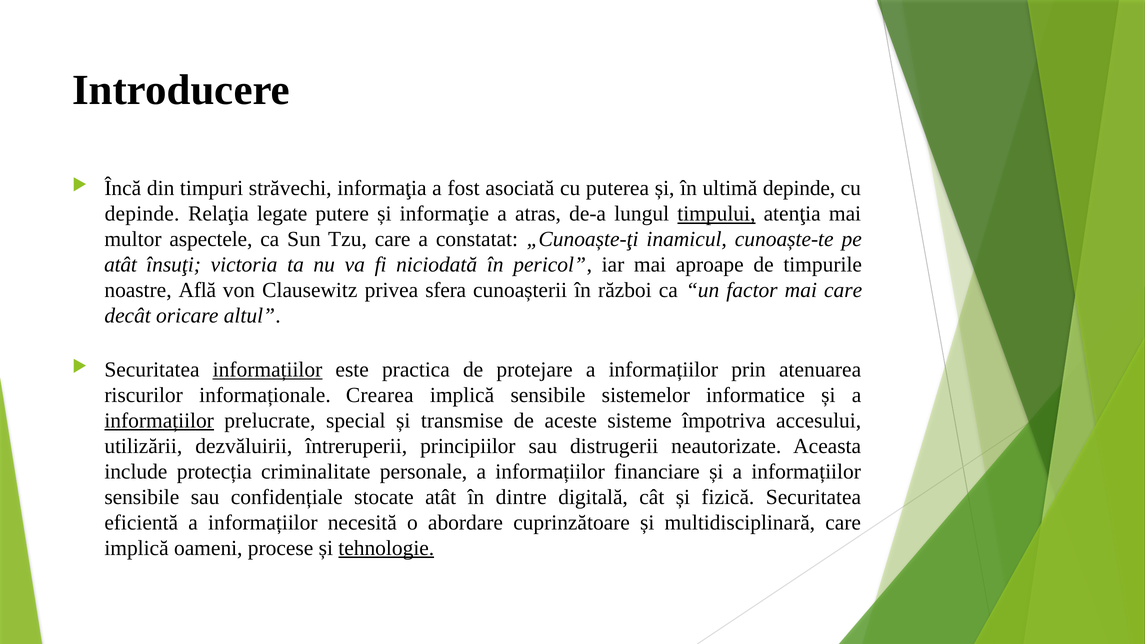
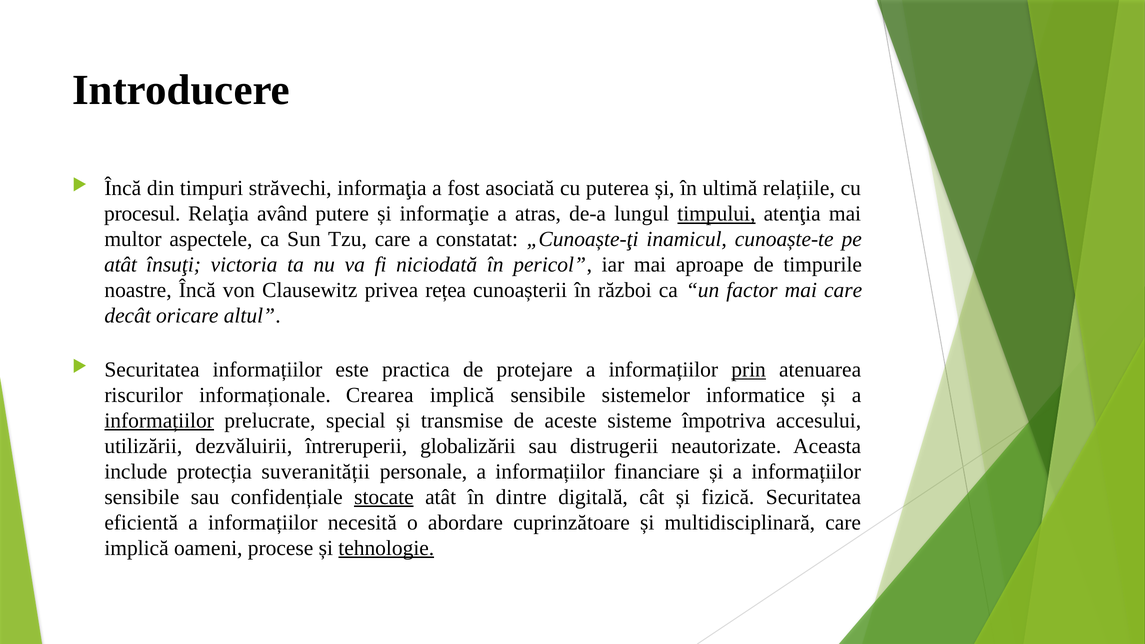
ultimă depinde: depinde -> relațiile (799, 188)
depinde: depinde -> procesul (142, 214)
legate: legate -> având (282, 214)
noastre Află: Află -> Încă (197, 290)
sfera: sfera -> rețea (446, 290)
informațiilor underline: present -> none (268, 370)
prin underline: none -> present (749, 370)
principiilor: principiilor -> globalizării (468, 446)
criminalitate: criminalitate -> suveranității (316, 472)
stocate underline: none -> present (384, 497)
